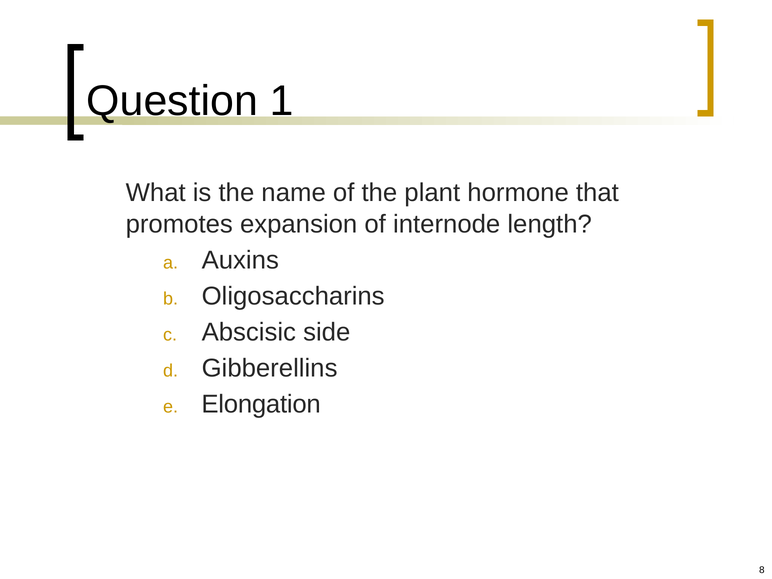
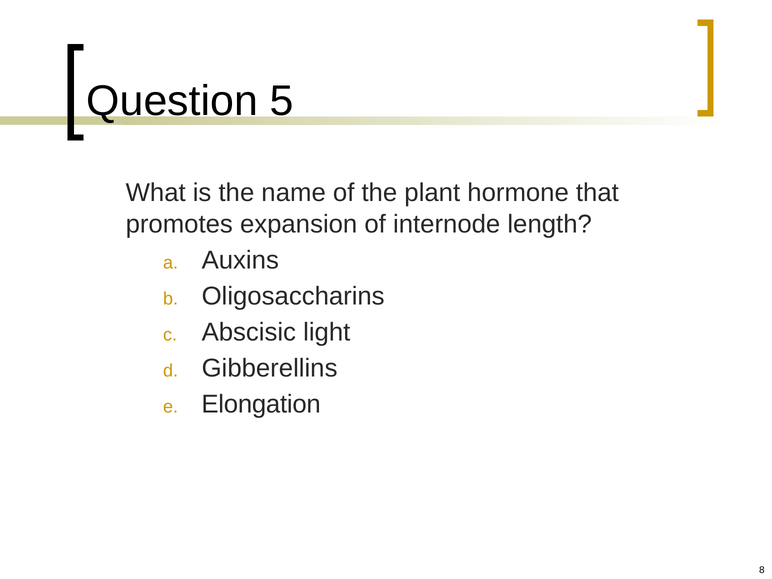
1: 1 -> 5 (282, 101)
side: side -> light (327, 332)
